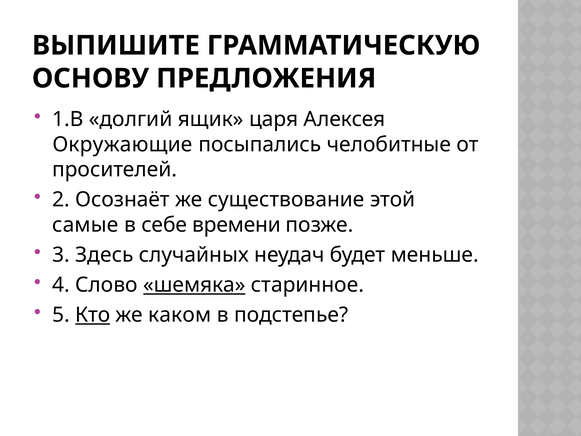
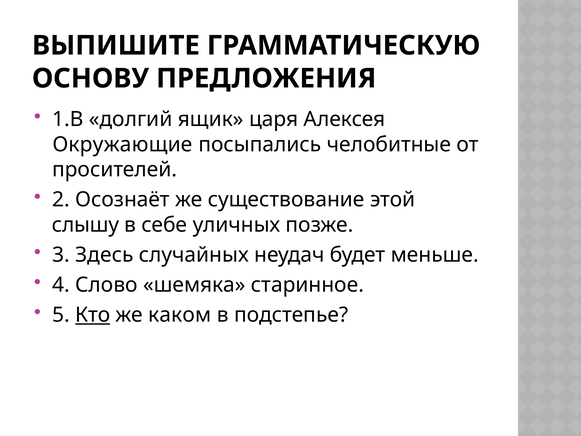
самые: самые -> слышу (86, 225)
времени: времени -> уличных (236, 225)
шемяка underline: present -> none (194, 285)
